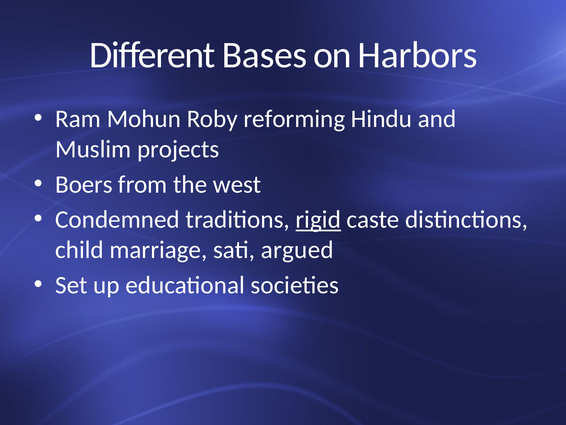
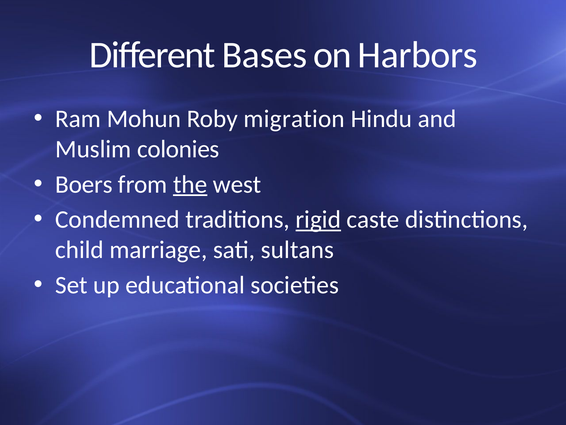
reforming: reforming -> migration (294, 119)
projects: projects -> colonies (178, 149)
the underline: none -> present (190, 184)
argued: argued -> sultans (297, 250)
